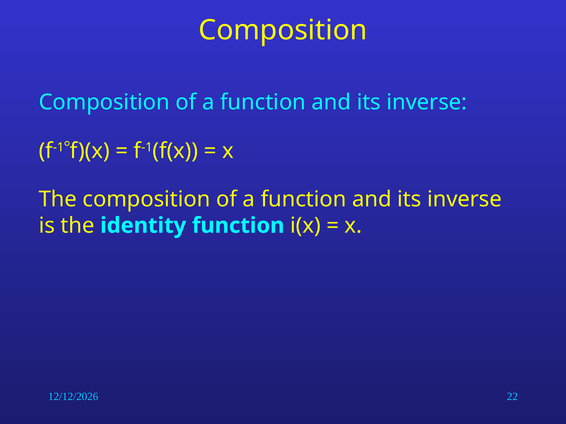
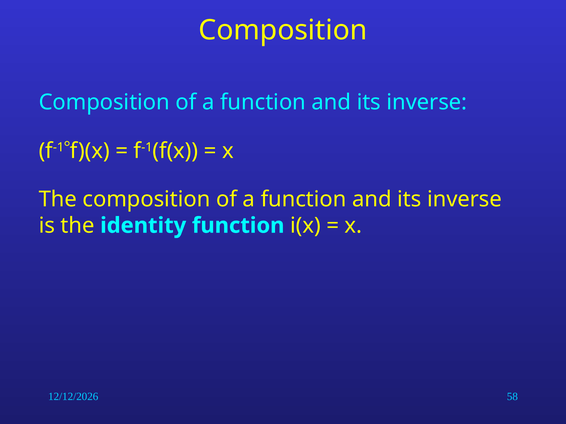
22: 22 -> 58 (512, 397)
